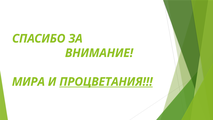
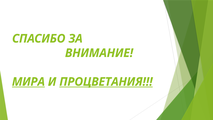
МИРА underline: none -> present (28, 82)
